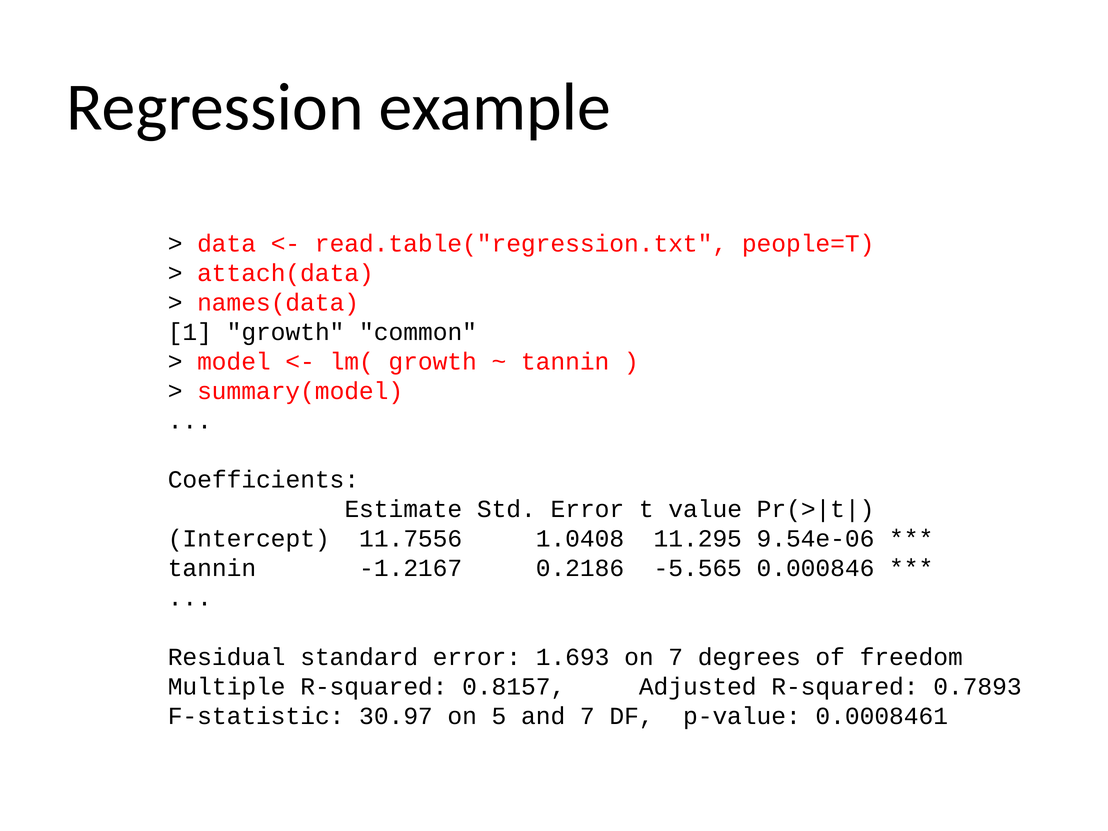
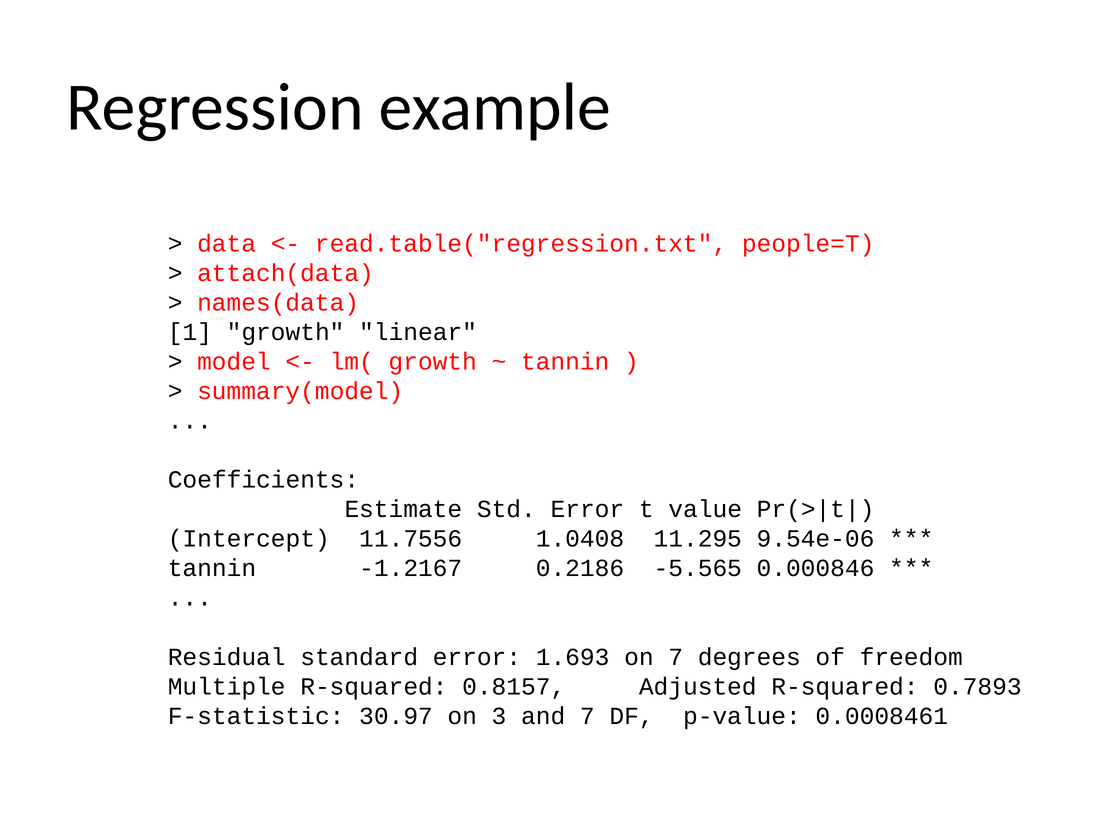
common: common -> linear (418, 332)
5: 5 -> 3 (499, 716)
